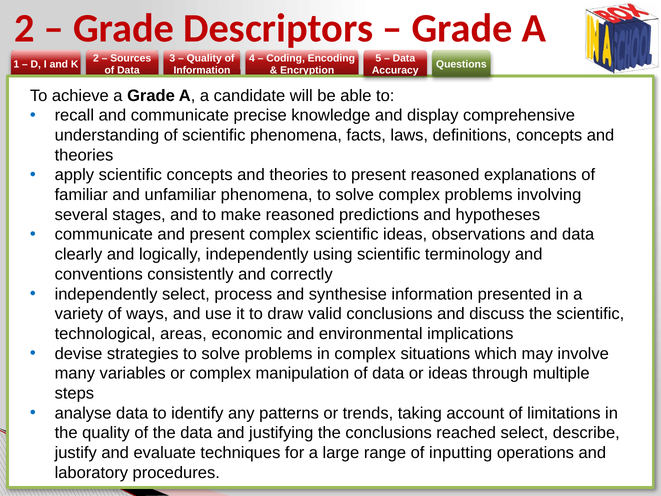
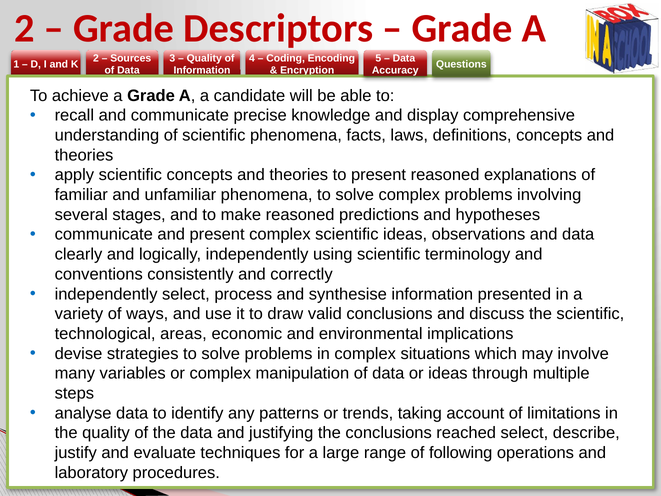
inputting: inputting -> following (461, 453)
